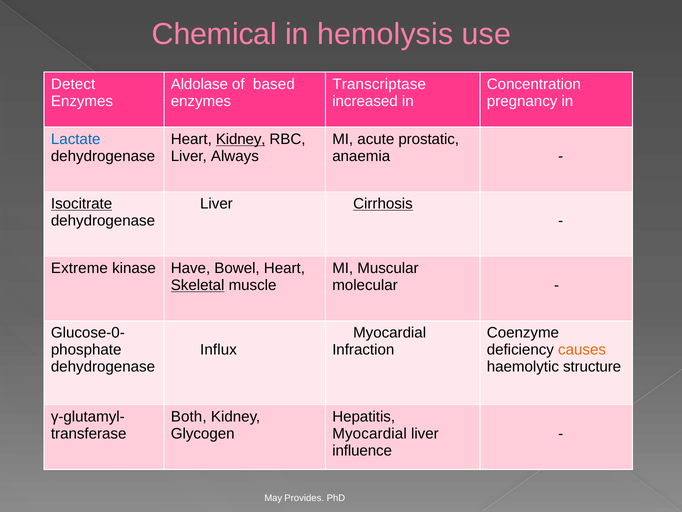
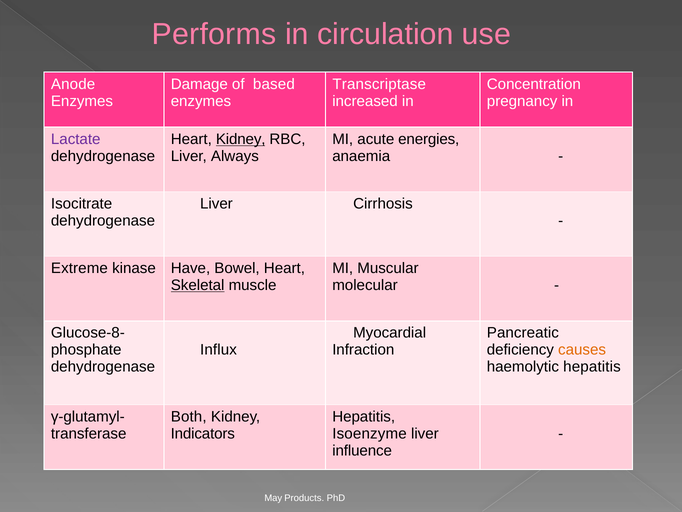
Chemical: Chemical -> Performs (214, 34)
hemolysis: hemolysis -> circulation (385, 34)
Detect: Detect -> Anode (73, 84)
Aldolase: Aldolase -> Damage (199, 84)
Lactate colour: blue -> purple (76, 139)
prostatic: prostatic -> energies (429, 139)
Isocitrate underline: present -> none (82, 204)
Cirrhosis underline: present -> none (383, 204)
Glucose-0-: Glucose-0- -> Glucose-8- (88, 333)
Coenzyme: Coenzyme -> Pancreatic (523, 333)
haemolytic structure: structure -> hepatitis (592, 366)
Glycogen: Glycogen -> Indicators (203, 433)
Myocardial: Myocardial -> Isoenzyme (370, 433)
Provides: Provides -> Products (304, 497)
